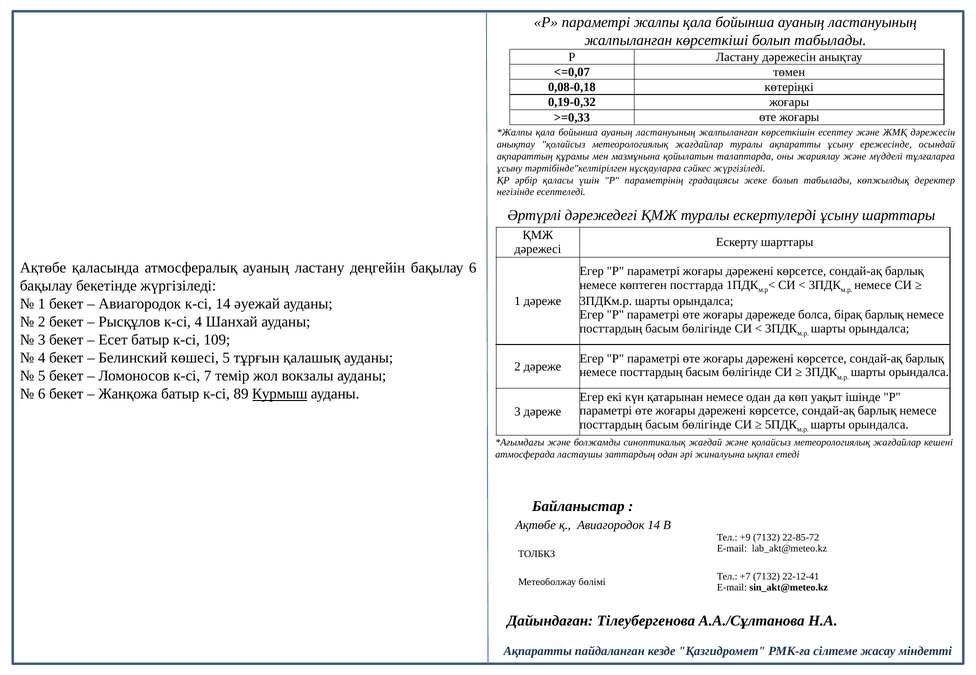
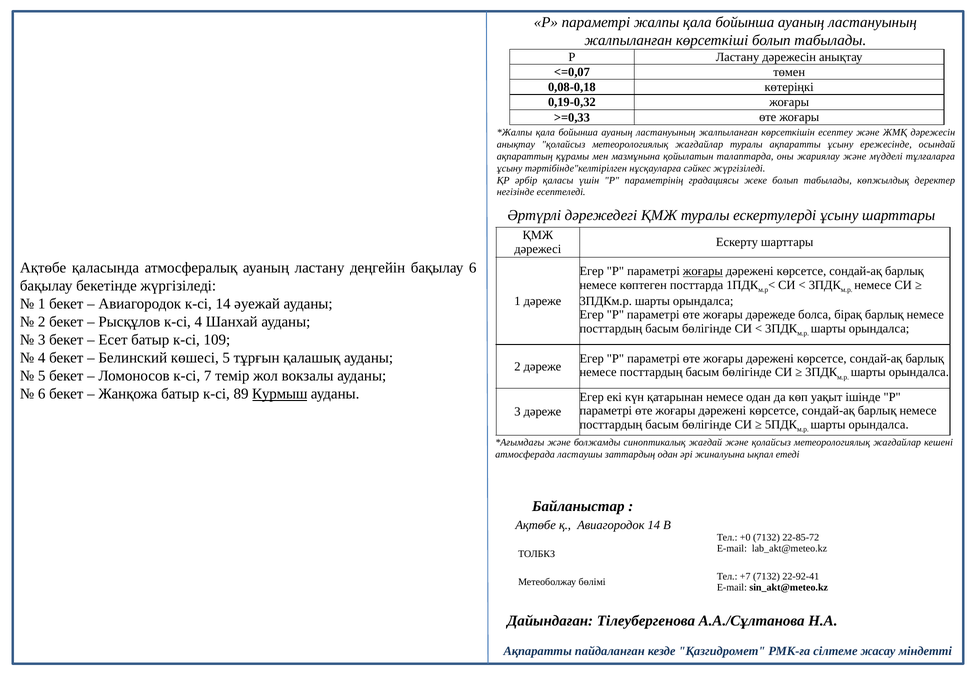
жоғары underline: none -> present (703, 272)
+9: +9 -> +0 (745, 538)
22-12-41: 22-12-41 -> 22-92-41 (801, 577)
